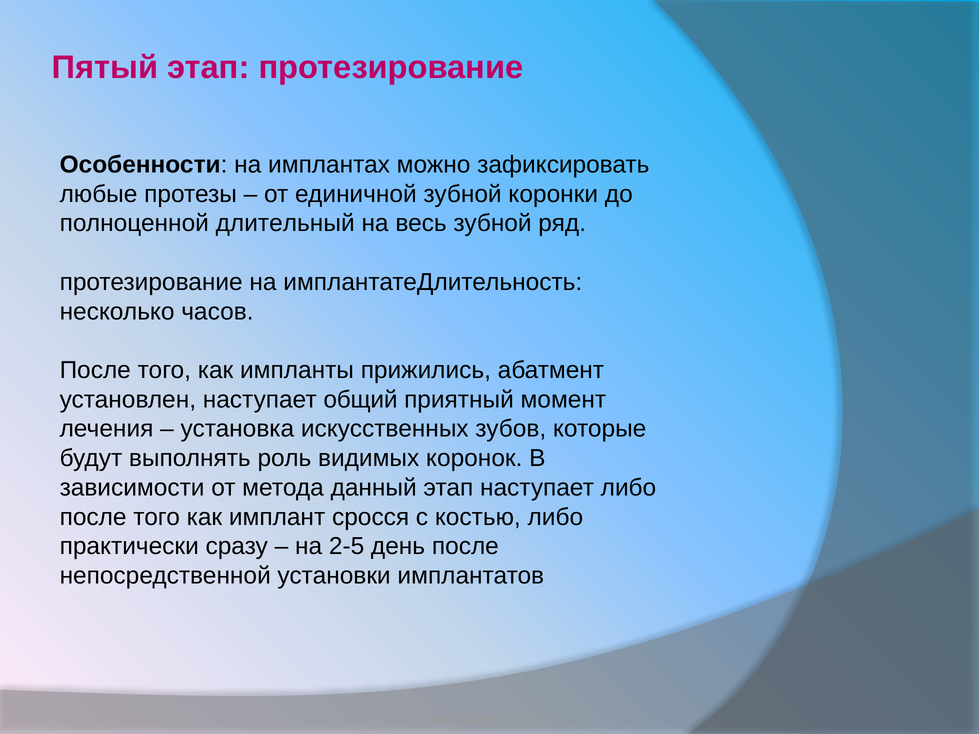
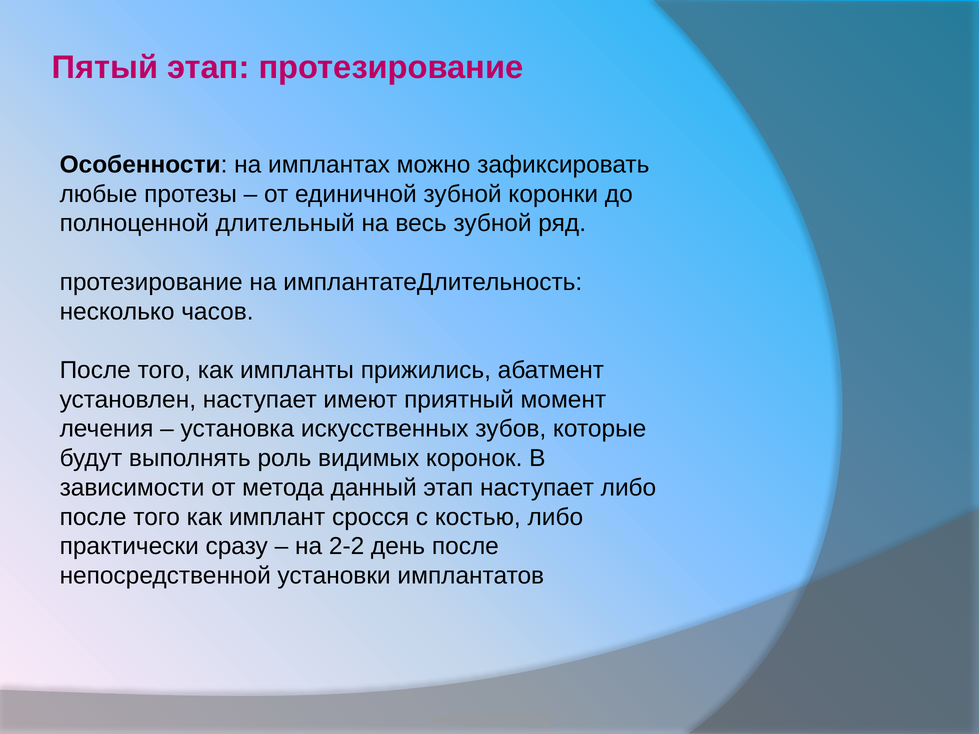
общий: общий -> имеют (360, 400)
2-5: 2-5 -> 2-2 (347, 547)
